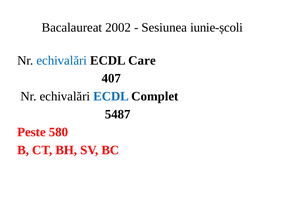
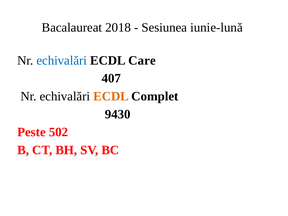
2002: 2002 -> 2018 (118, 28)
iunie-școli: iunie-școli -> iunie-lună (216, 28)
ECDL colour: blue -> orange (111, 96)
5487: 5487 -> 9430 (118, 114)
580: 580 -> 502 (58, 132)
